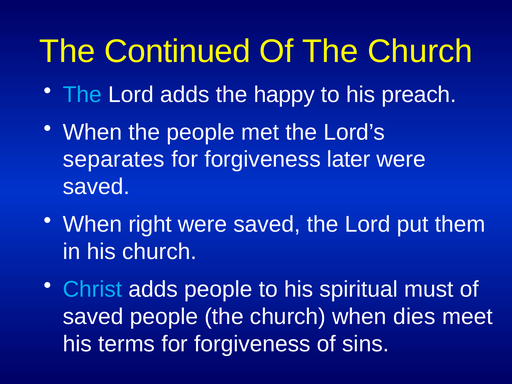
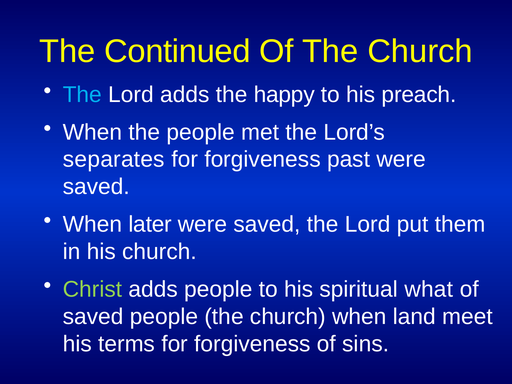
later: later -> past (349, 159)
right: right -> later (150, 224)
Christ colour: light blue -> light green (92, 289)
must: must -> what (429, 289)
dies: dies -> land (414, 317)
